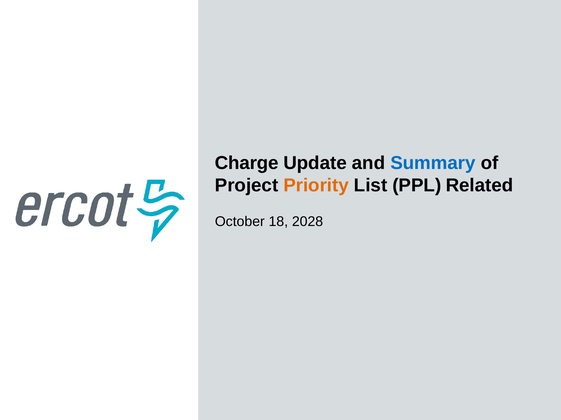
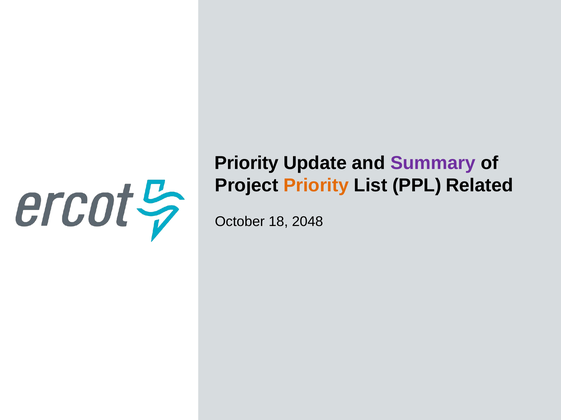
Charge: Charge -> Priority (247, 163)
Summary colour: blue -> purple (433, 163)
2028: 2028 -> 2048 (308, 222)
